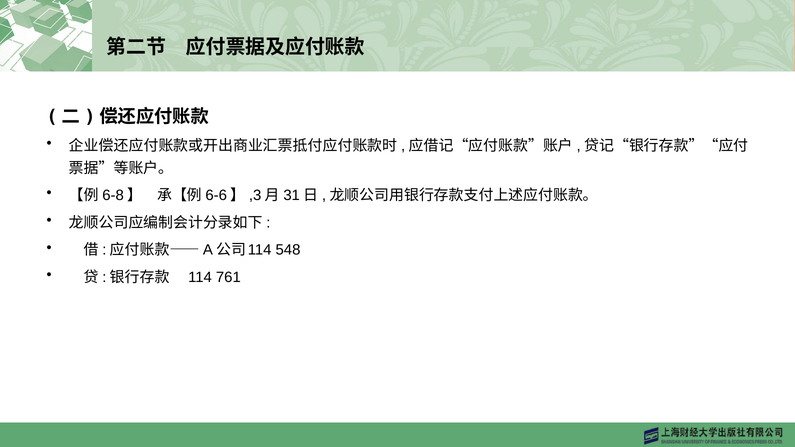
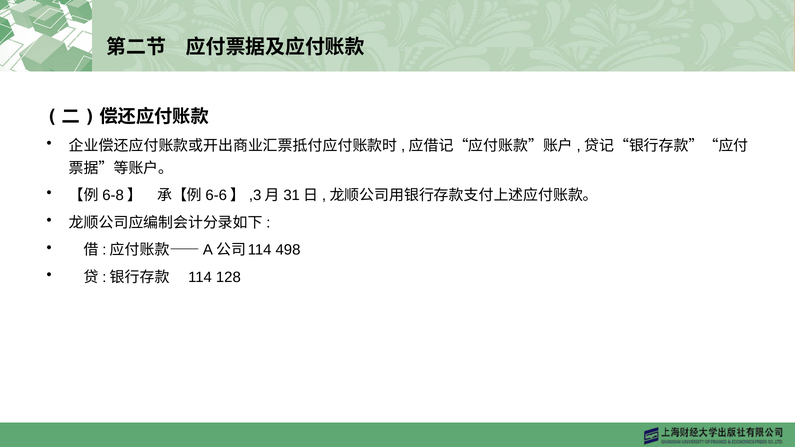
548: 548 -> 498 (288, 250)
761: 761 -> 128 (228, 277)
